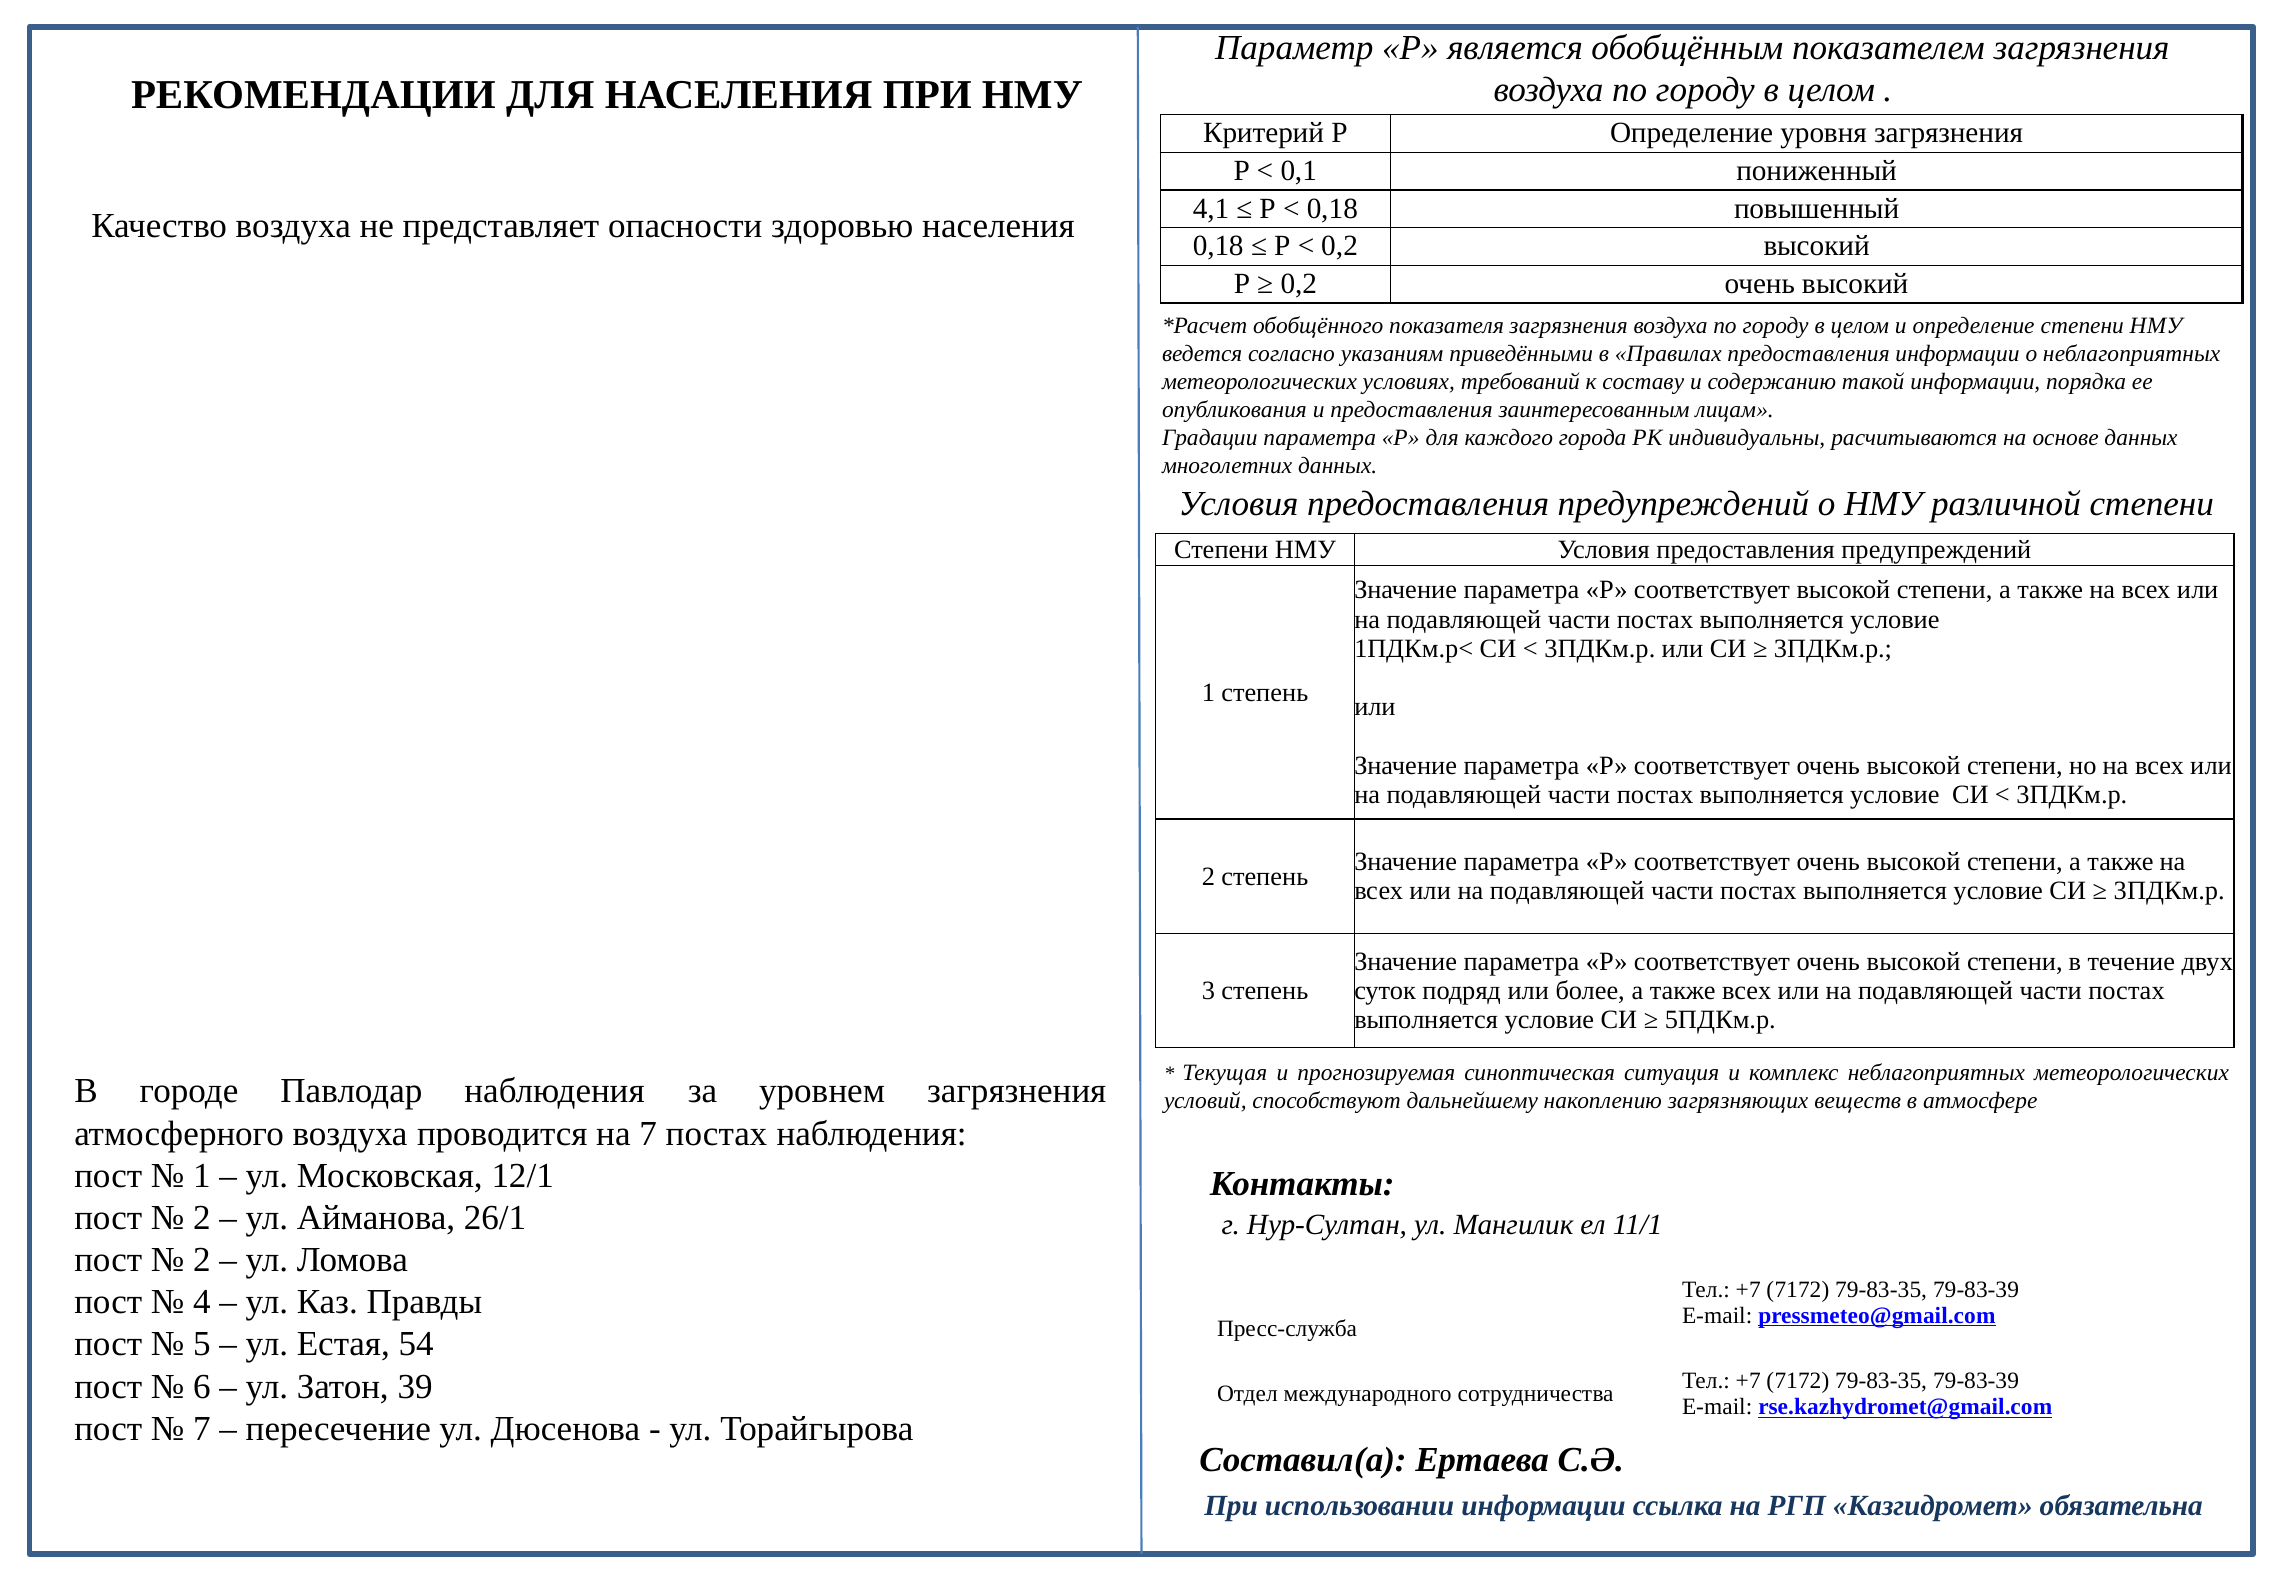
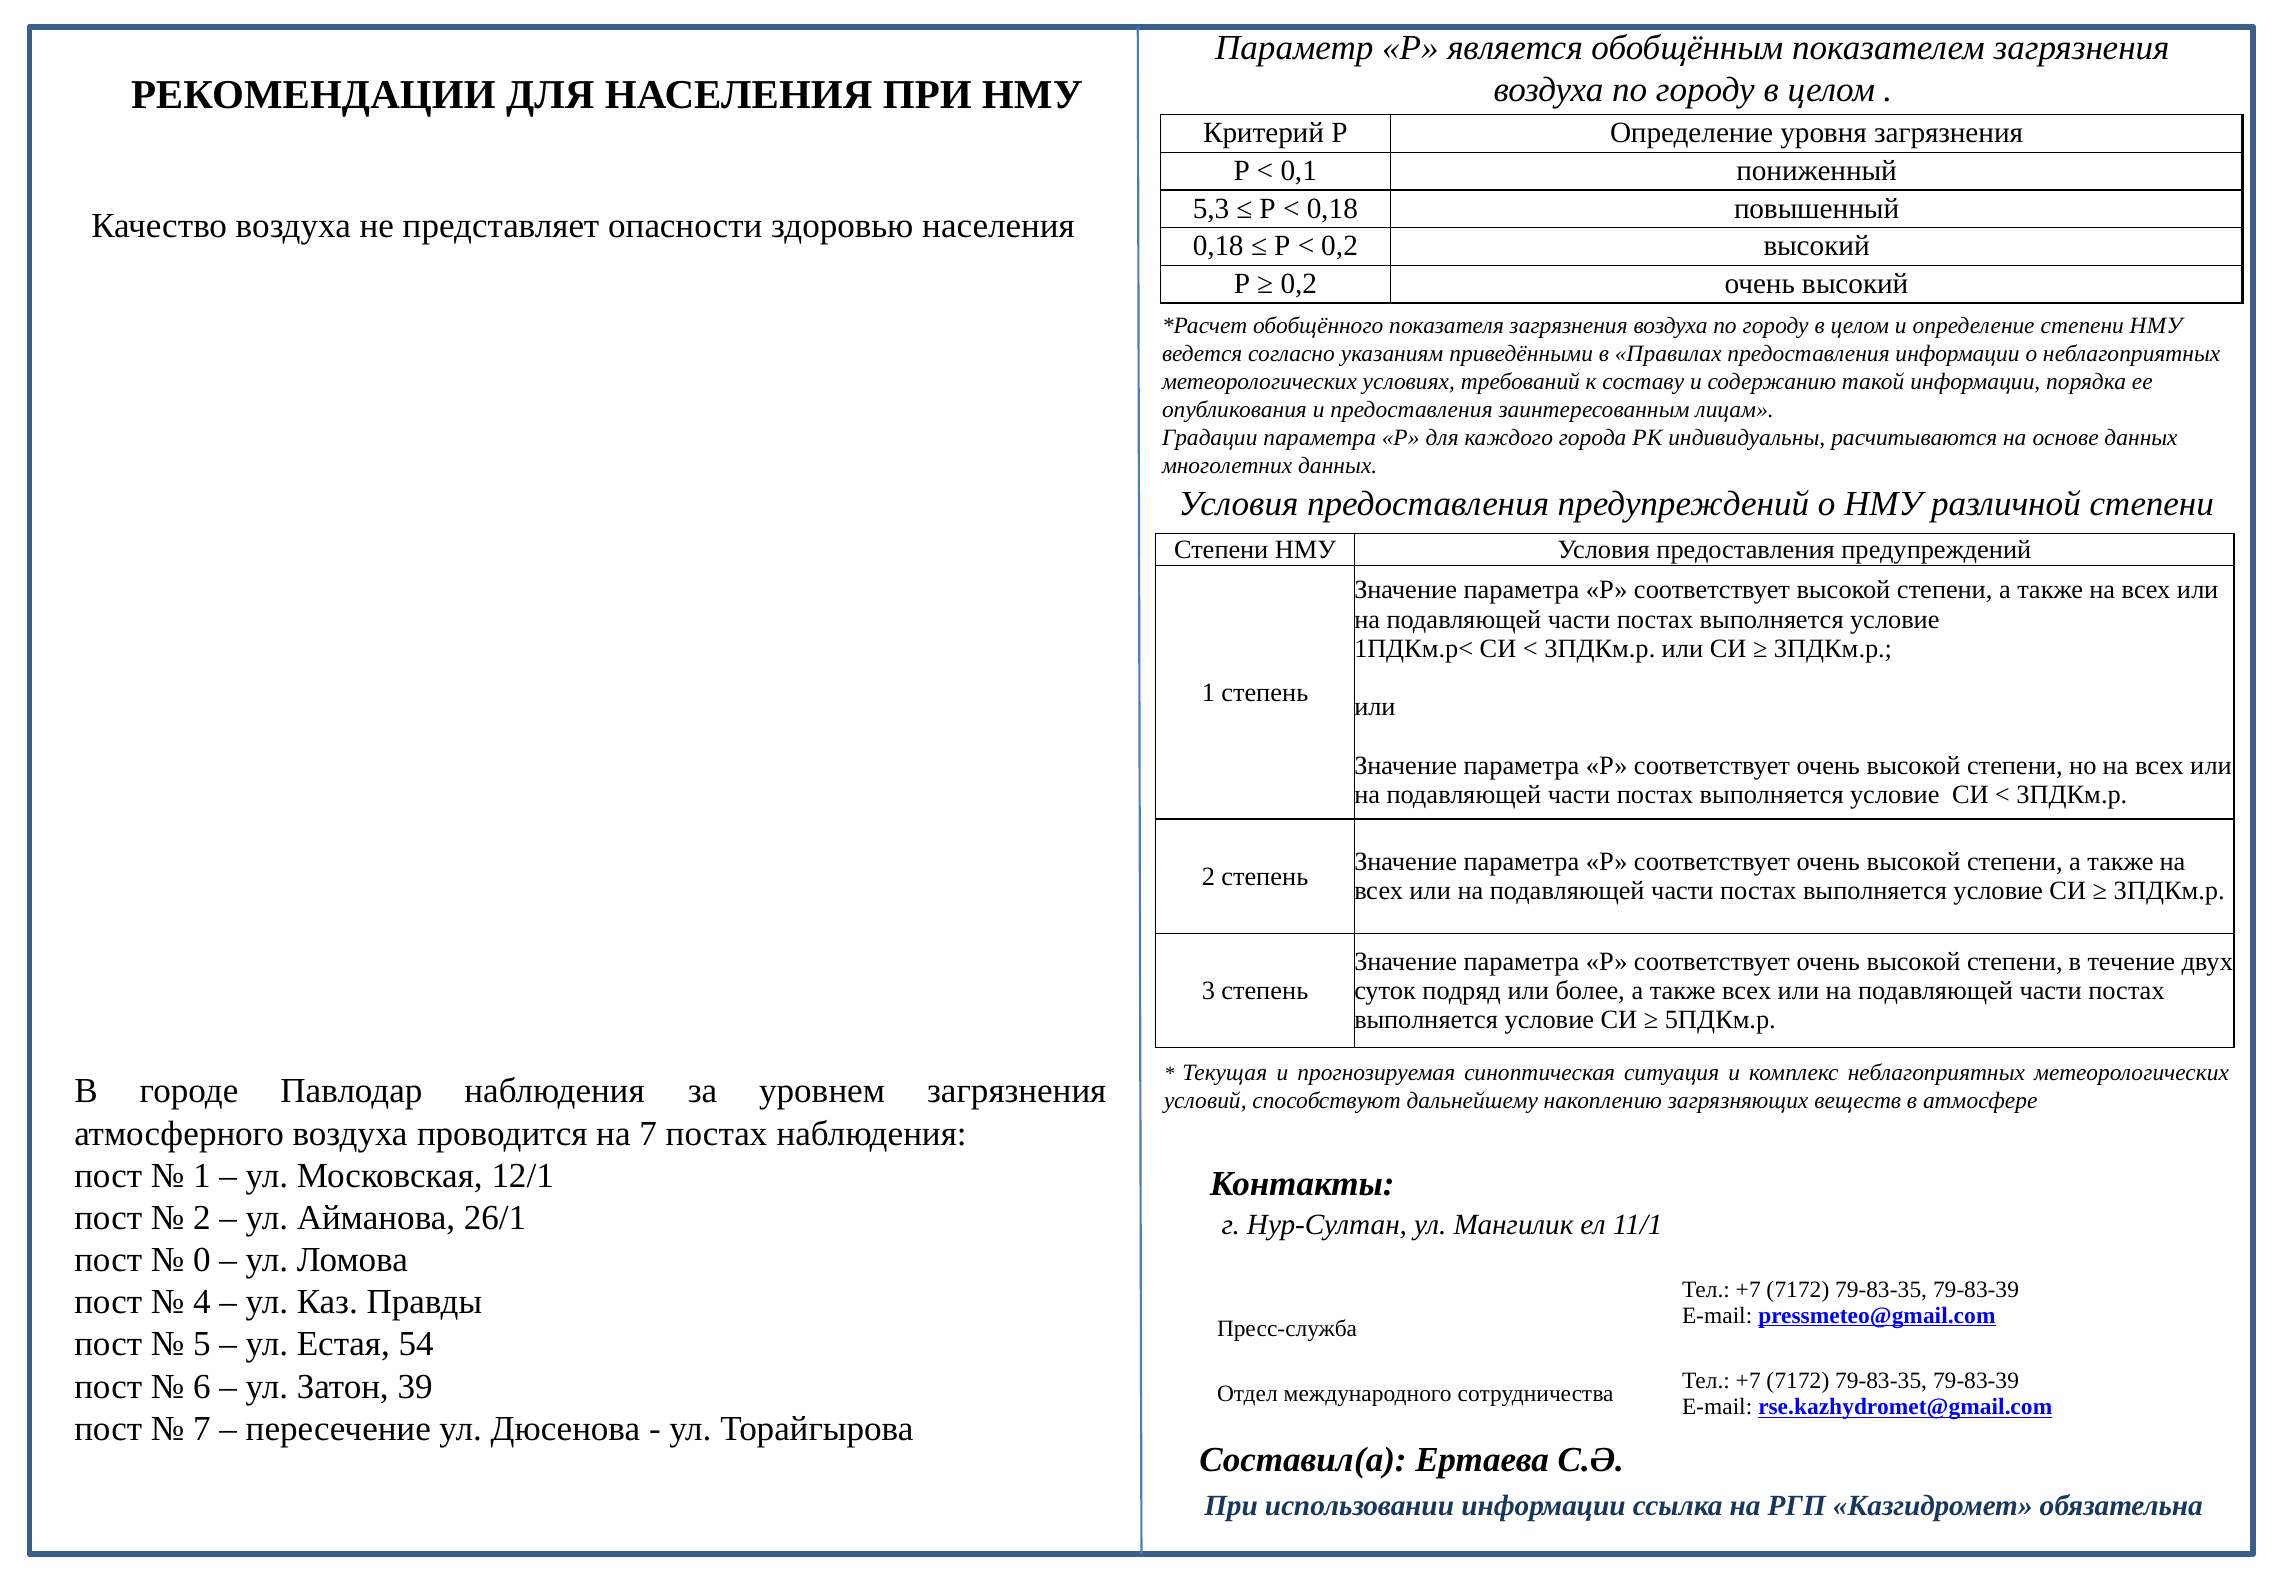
4,1: 4,1 -> 5,3 (1211, 209)
2: 2 -> 0 (202, 1260)
